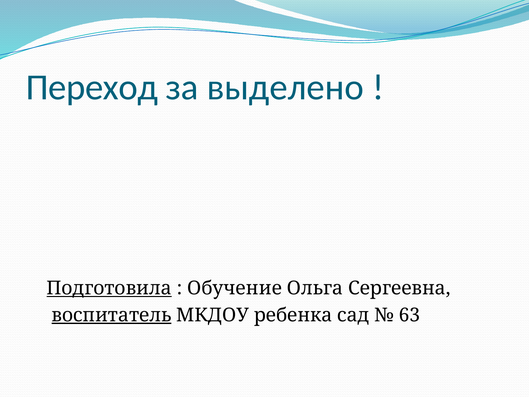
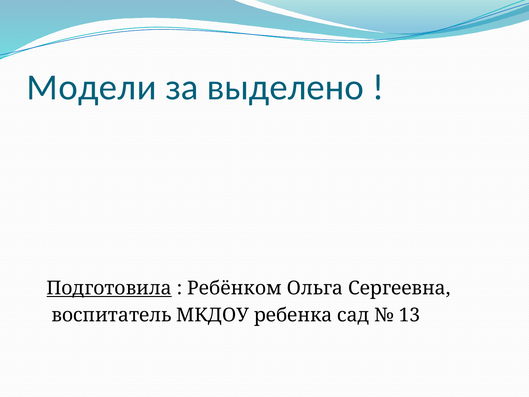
Переход: Переход -> Модели (92, 87)
Обучение: Обучение -> Ребёнком (235, 288)
воспитатель underline: present -> none (111, 315)
63: 63 -> 13 (410, 315)
